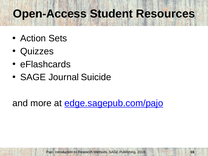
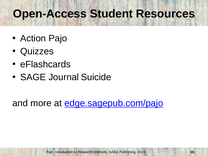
Action Sets: Sets -> Pajo (58, 38)
